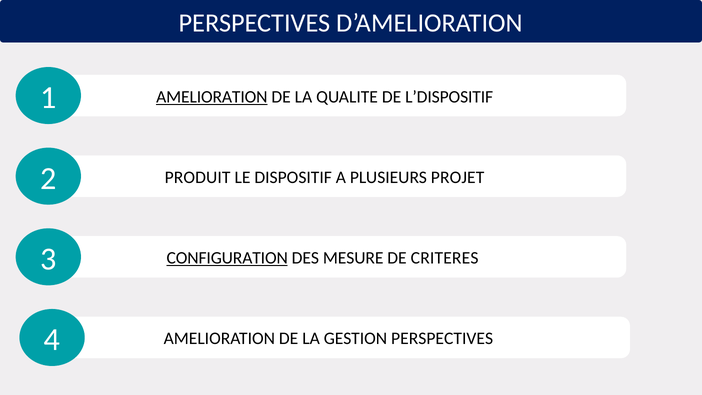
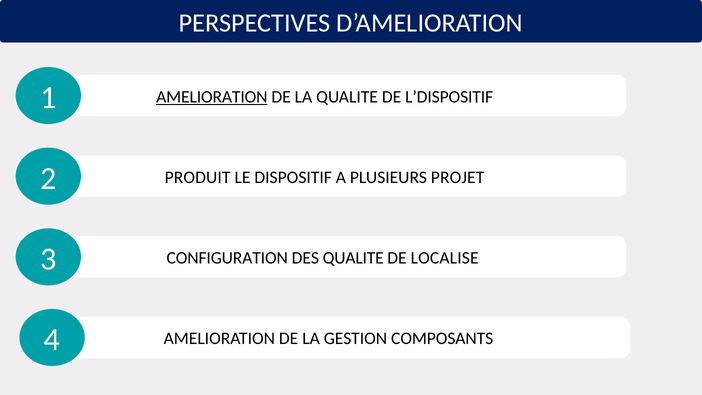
CONFIGURATION underline: present -> none (227, 258)
DES MESURE: MESURE -> QUALITE (353, 258)
CRITERES: CRITERES -> LOCALISE (445, 258)
GESTION PERSPECTIVES: PERSPECTIVES -> COMPOSANTS (442, 339)
